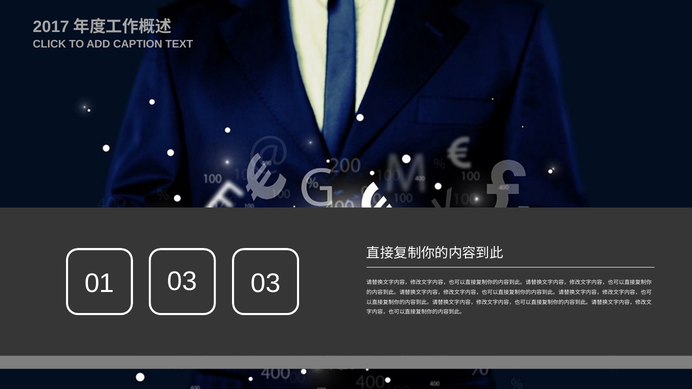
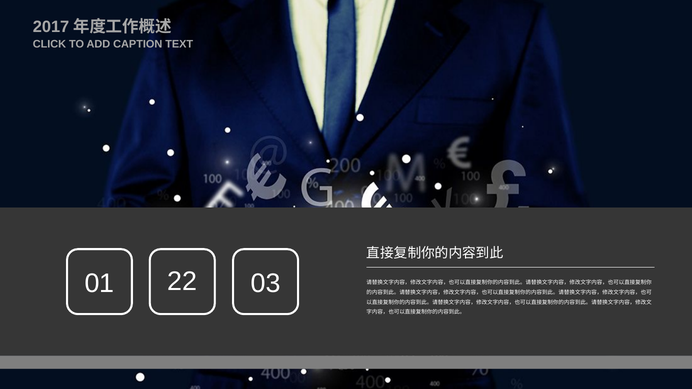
01 03: 03 -> 22 (182, 281)
